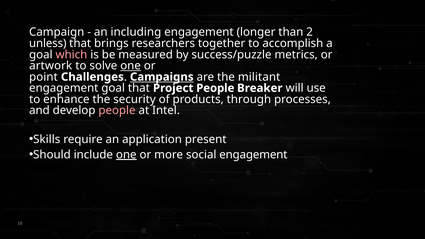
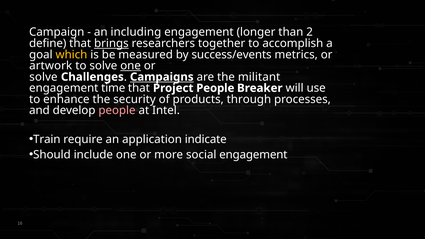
unless: unless -> define (48, 43)
brings underline: none -> present (111, 43)
which colour: pink -> yellow (71, 55)
success/puzzle: success/puzzle -> success/events (232, 55)
point: point -> solve (43, 77)
engagement goal: goal -> time (113, 88)
Skills: Skills -> Train (47, 139)
present: present -> indicate (206, 139)
one underline: present -> none (126, 155)
